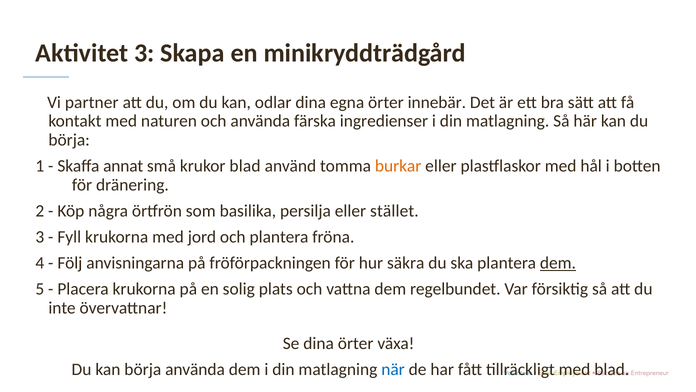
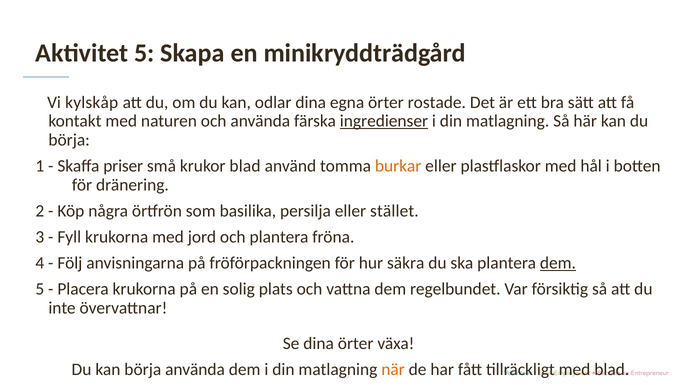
Aktivitet 3: 3 -> 5 (144, 53)
partner: partner -> kylskåp (92, 102)
innebär: innebär -> rostade (437, 102)
ingredienser underline: none -> present (384, 121)
annat: annat -> priser (123, 166)
när colour: blue -> orange (393, 369)
